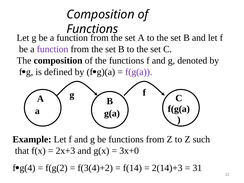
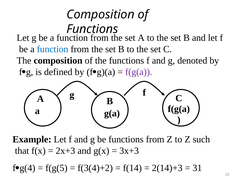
function colour: purple -> blue (53, 49)
3x+0: 3x+0 -> 3x+3 (129, 151)
f(g(2: f(g(2 -> f(g(5 (56, 168)
